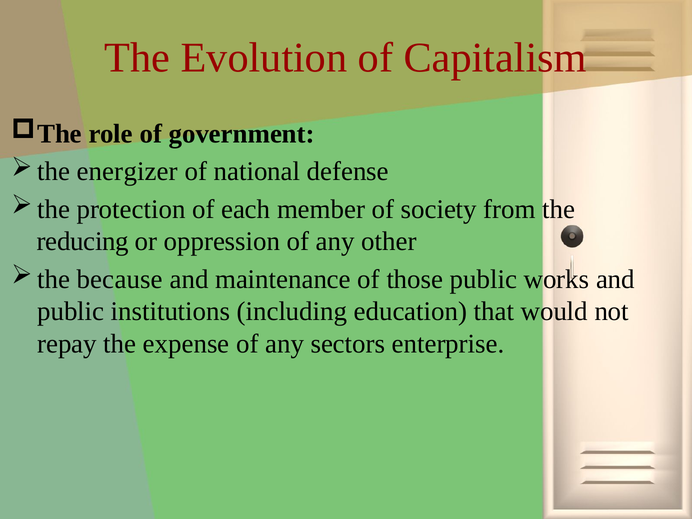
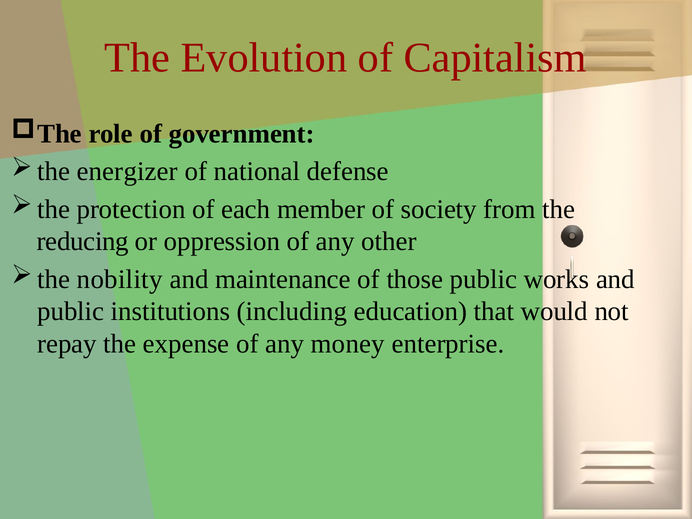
because: because -> nobility (120, 279)
sectors: sectors -> money (348, 344)
